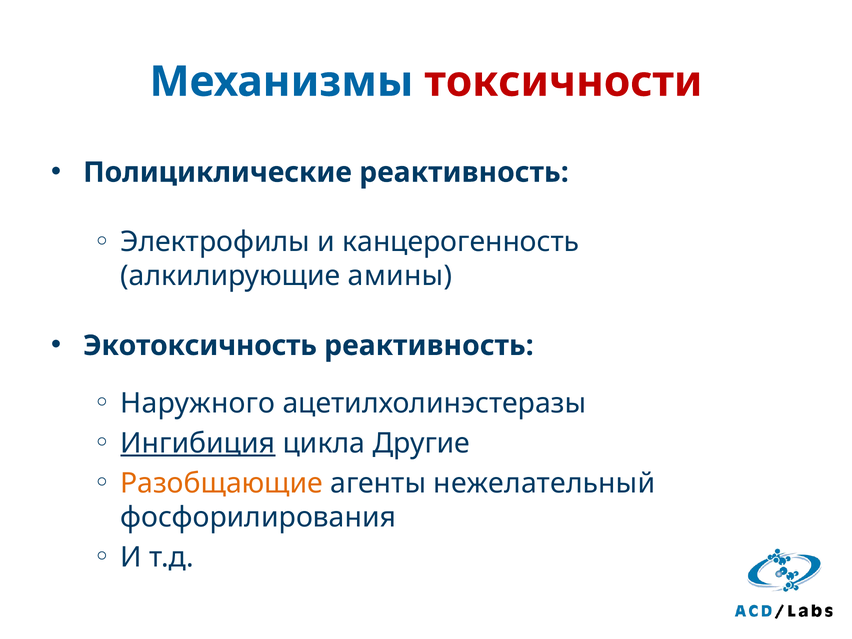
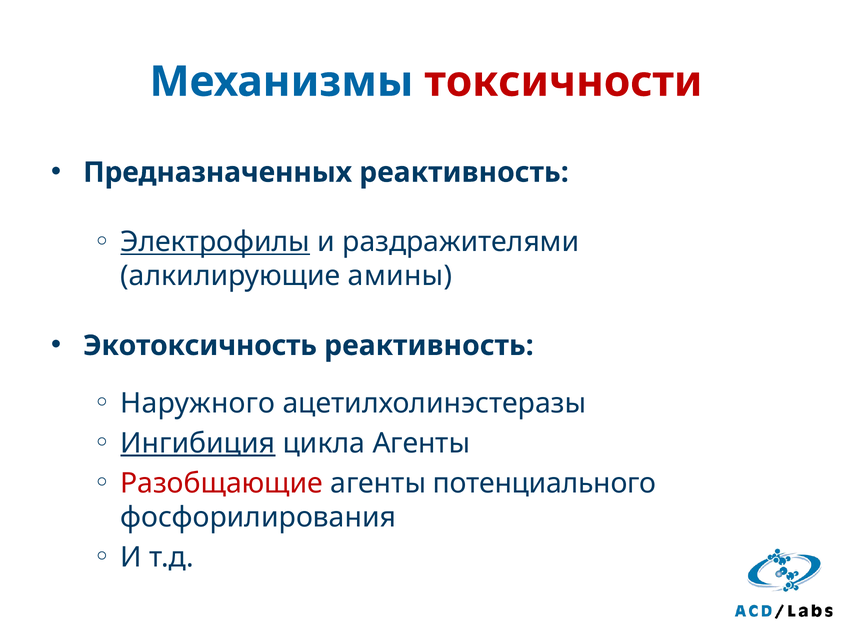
Полициклические: Полициклические -> Предназначенных (218, 172)
Электрофилы underline: none -> present (215, 242)
канцерогенность: канцерогенность -> раздражителями (461, 242)
цикла Другие: Другие -> Агенты (421, 443)
Разобщающие colour: orange -> red (222, 483)
нежелательный: нежелательный -> потенциального (545, 483)
